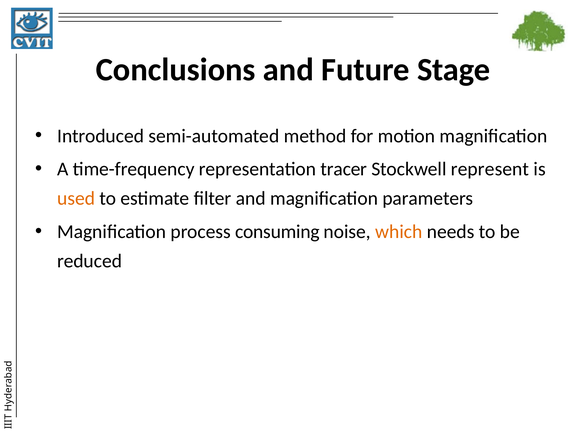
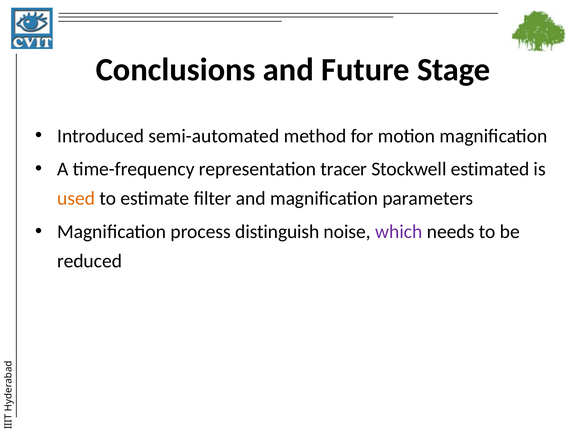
represent: represent -> estimated (490, 169)
consuming: consuming -> distinguish (277, 232)
which colour: orange -> purple (399, 232)
